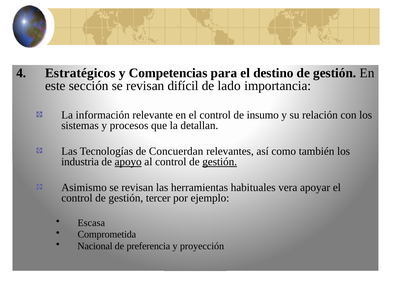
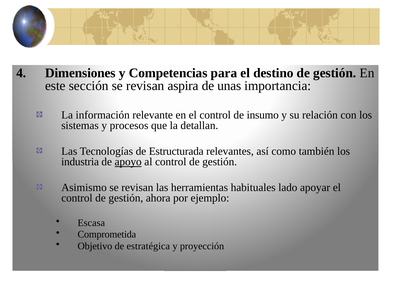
Estratégicos: Estratégicos -> Dimensiones (80, 73)
difícil: difícil -> aspira (183, 86)
lado: lado -> unas (229, 86)
Concuerdan: Concuerdan -> Estructurada (176, 151)
gestión underline: present -> none (220, 162)
vera: vera -> lado (288, 187)
tercer: tercer -> ahora (158, 198)
Nacional: Nacional -> Objetivo (95, 246)
preferencia: preferencia -> estratégica (148, 246)
